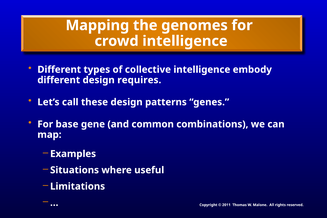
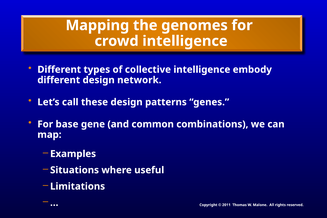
requires: requires -> network (139, 80)
